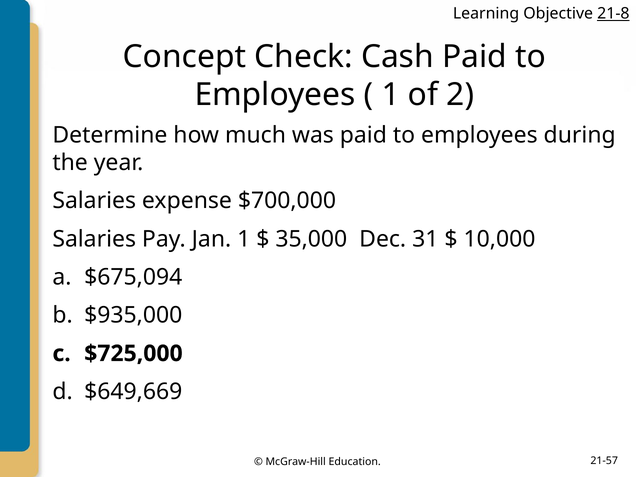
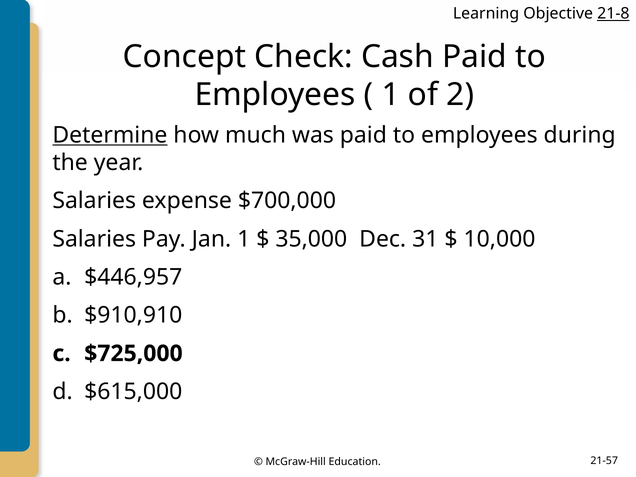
Determine underline: none -> present (110, 135)
$675,094: $675,094 -> $446,957 (133, 277)
$935,000: $935,000 -> $910,910 (133, 315)
$649,669: $649,669 -> $615,000 (133, 392)
